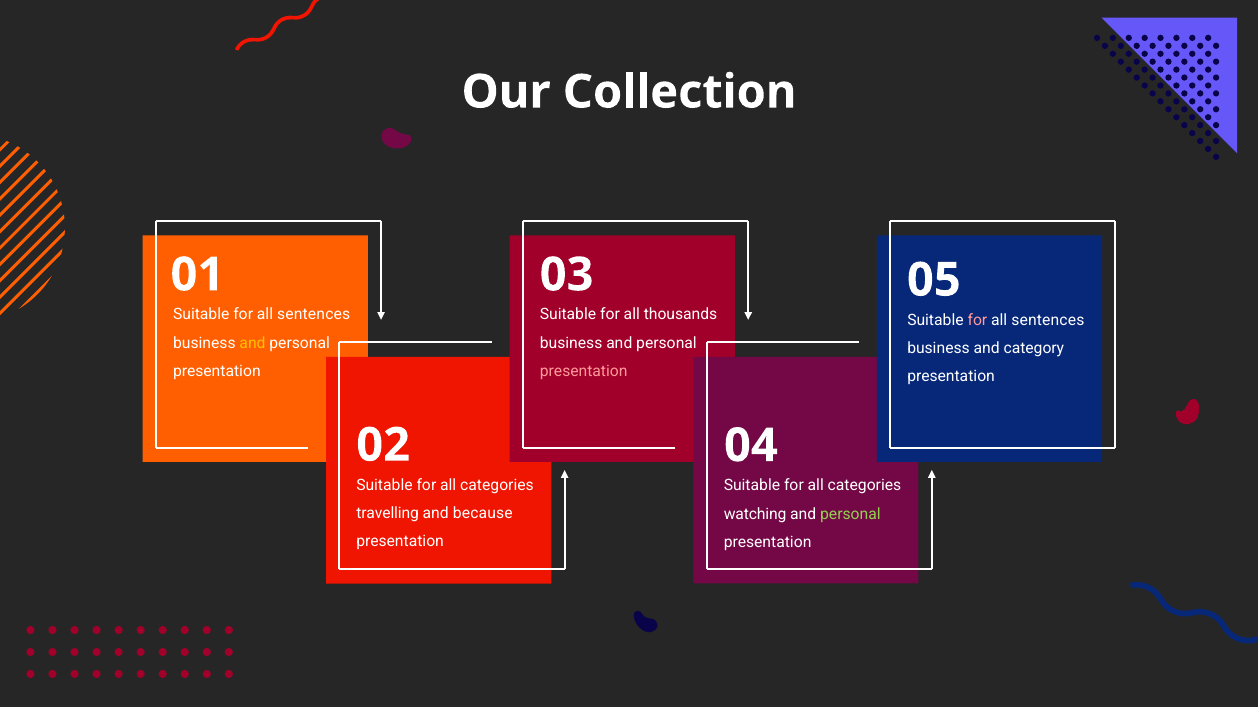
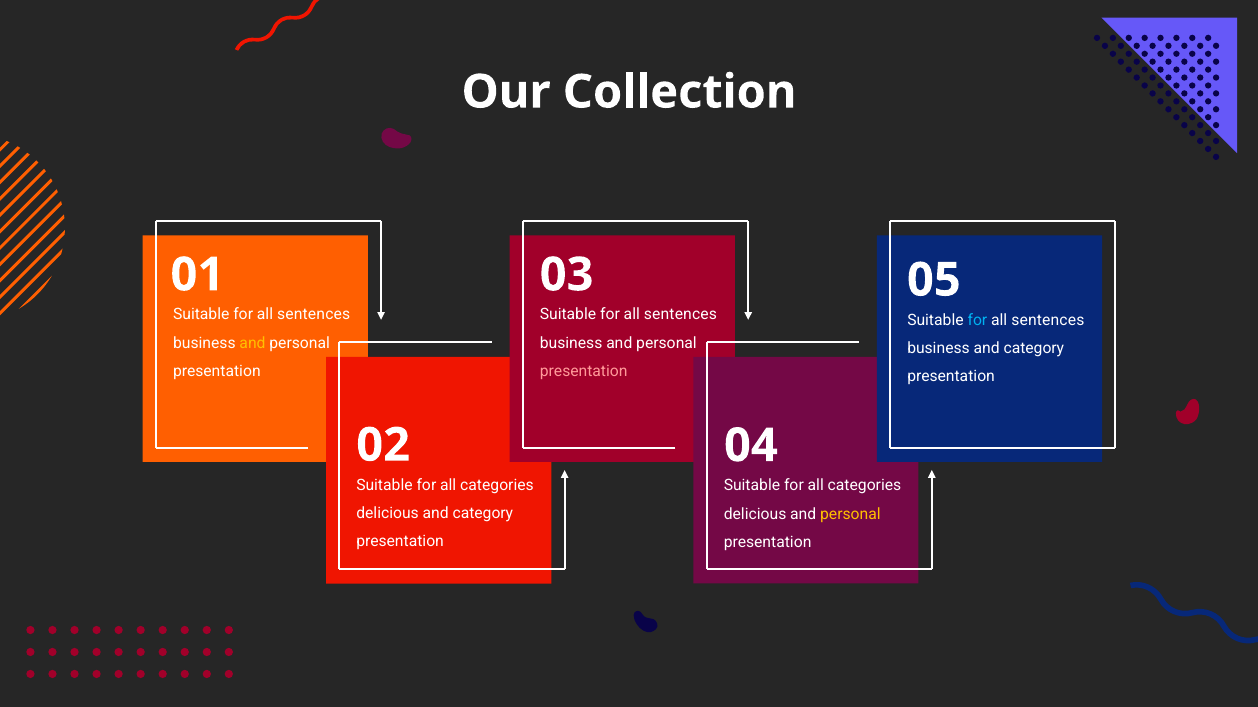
thousands: thousands -> sentences (680, 315)
for colour: pink -> light blue (977, 320)
travelling: travelling -> delicious (388, 514)
because: because -> category (483, 514)
watching: watching -> delicious (755, 514)
personal colour: light green -> yellow (850, 514)
